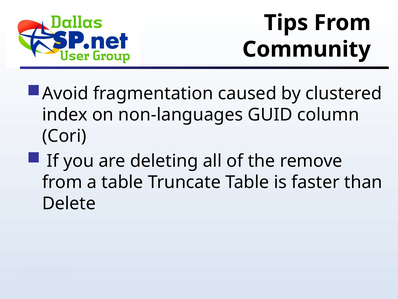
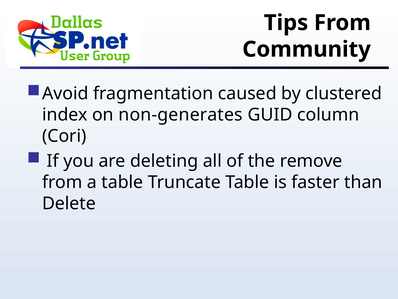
non-languages: non-languages -> non-generates (181, 115)
